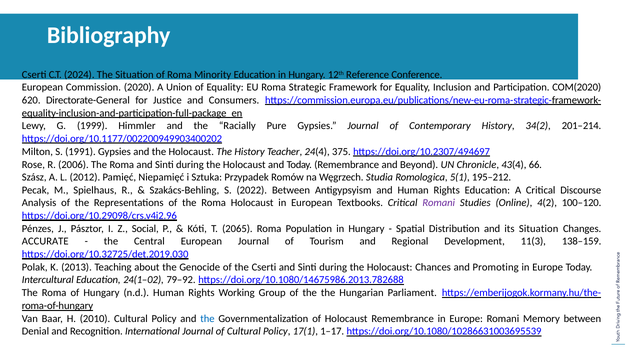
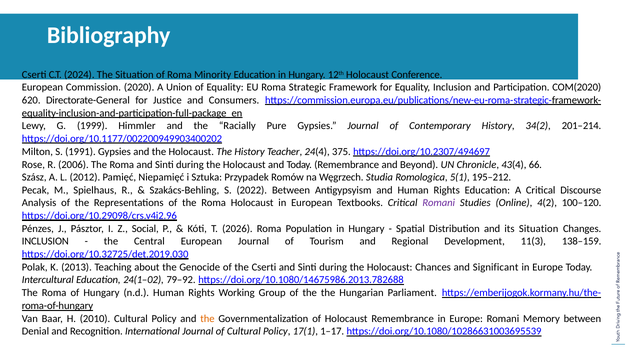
12th Reference: Reference -> Holocaust (368, 74)
2065: 2065 -> 2026 (237, 228)
ACCURATE: ACCURATE -> INCLUSION (45, 241)
Promoting: Promoting -> Significant (496, 267)
the colour: blue -> orange (207, 318)
